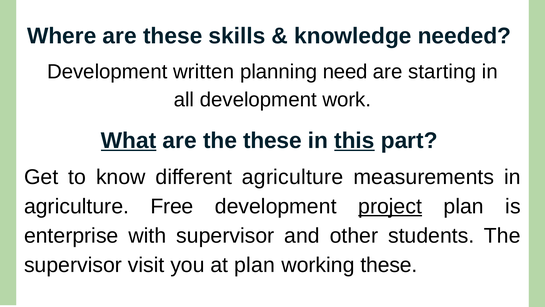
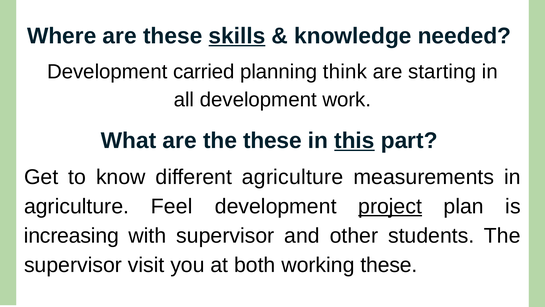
skills underline: none -> present (237, 36)
written: written -> carried (204, 71)
need: need -> think (345, 71)
What underline: present -> none (129, 140)
Free: Free -> Feel (172, 206)
enterprise: enterprise -> increasing (71, 235)
at plan: plan -> both (255, 265)
